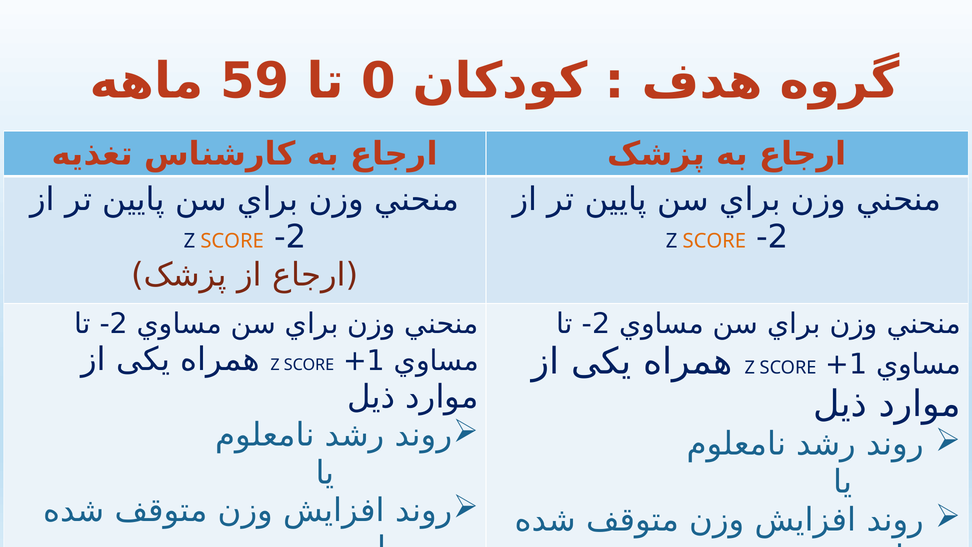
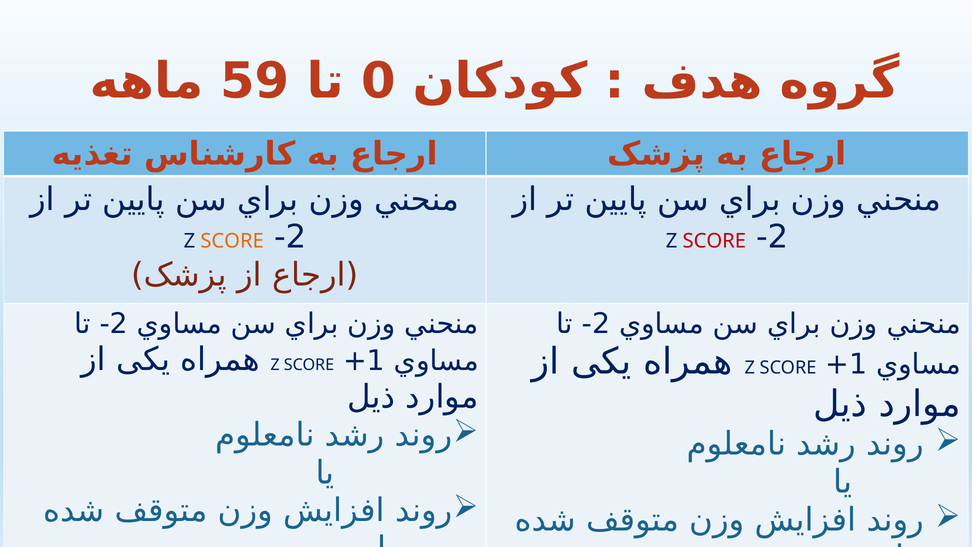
SCORE colour: orange -> red (714, 241)
